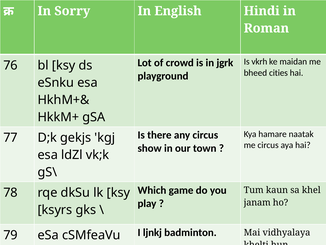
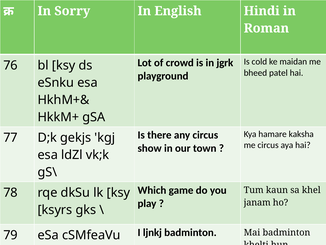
vkrh: vkrh -> cold (259, 62)
cities: cities -> patel (278, 73)
naatak: naatak -> kaksha (301, 134)
Mai vidhyalaya: vidhyalaya -> badminton (286, 232)
